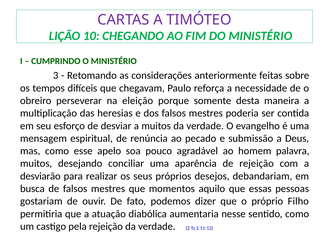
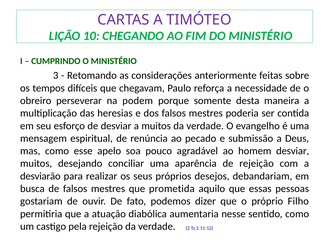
eleição: eleição -> podem (138, 101)
homem palavra: palavra -> desviar (293, 151)
momentos: momentos -> prometida (172, 189)
